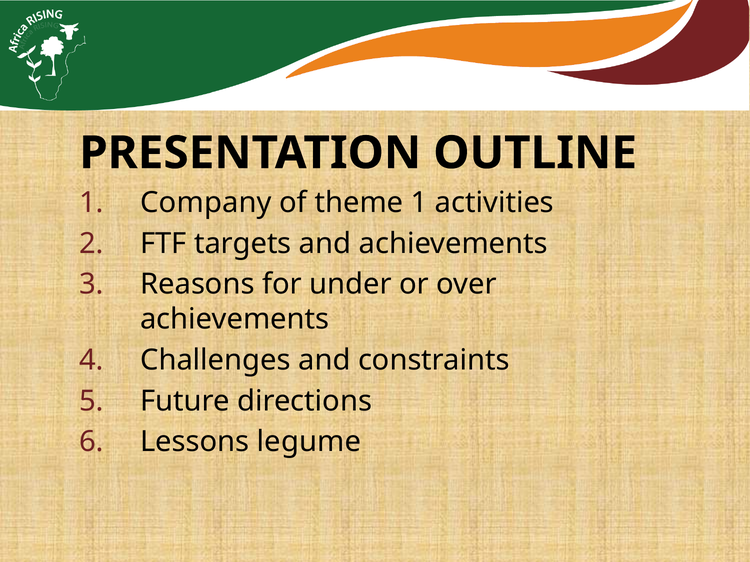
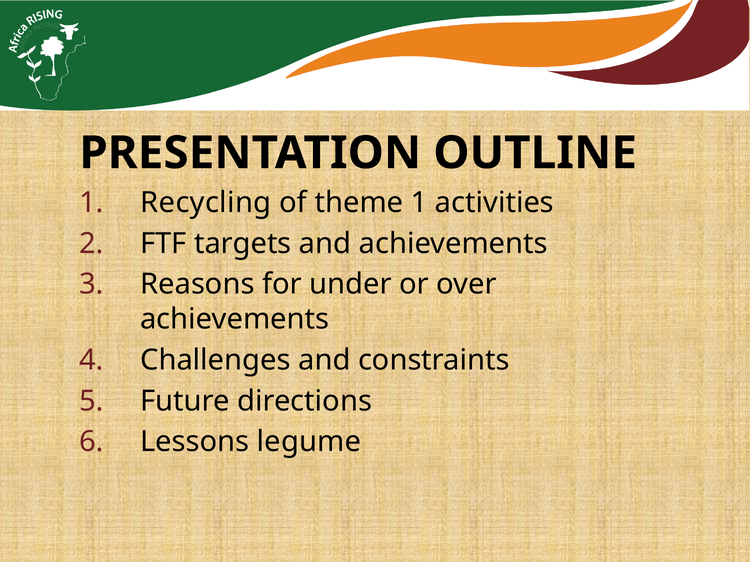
Company: Company -> Recycling (206, 203)
